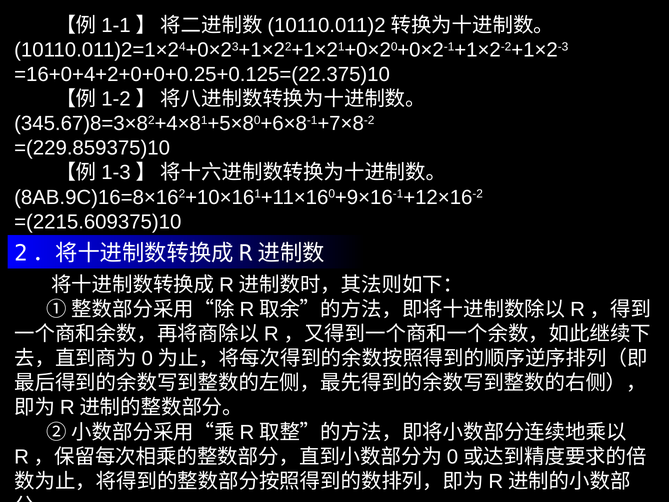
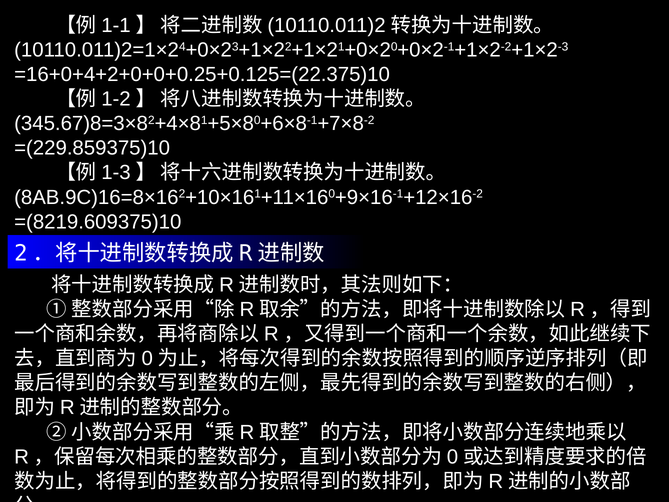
=(2215.609375)10: =(2215.609375)10 -> =(8219.609375)10 (98, 222)
